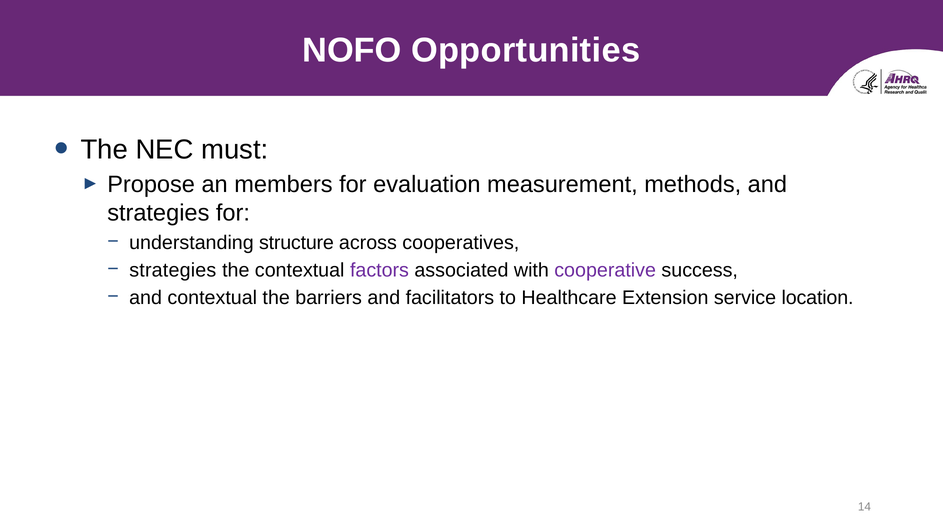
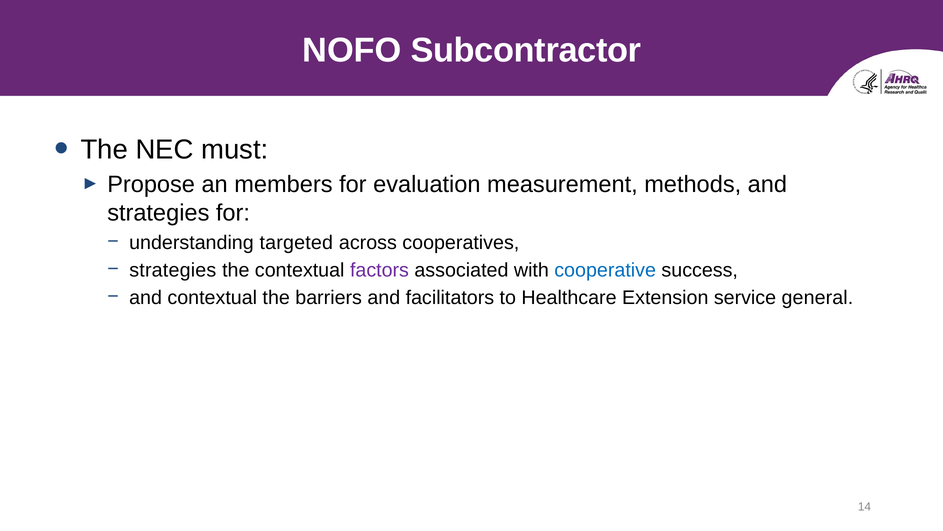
Opportunities: Opportunities -> Subcontractor (526, 50)
structure: structure -> targeted (296, 242)
cooperative colour: purple -> blue (605, 270)
location: location -> general (817, 297)
